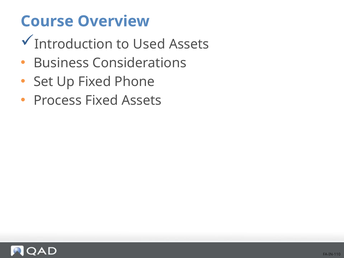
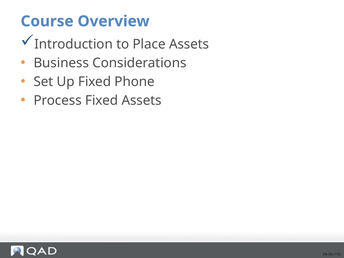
Used: Used -> Place (149, 44)
